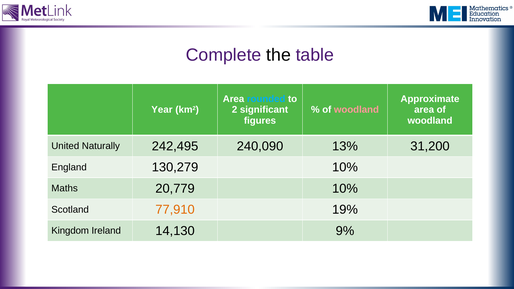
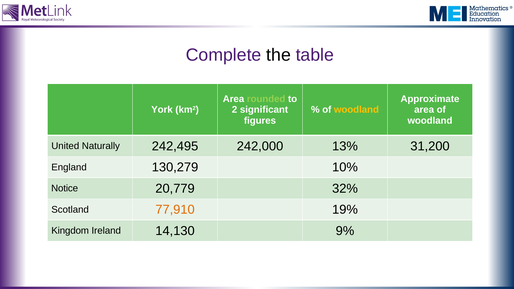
rounded colour: light blue -> light green (266, 99)
Year: Year -> York (162, 110)
woodland colour: pink -> yellow (356, 110)
240,090: 240,090 -> 242,000 (260, 146)
Maths: Maths -> Notice (65, 189)
20,779 10%: 10% -> 32% (345, 189)
